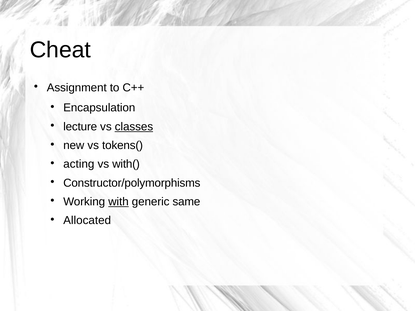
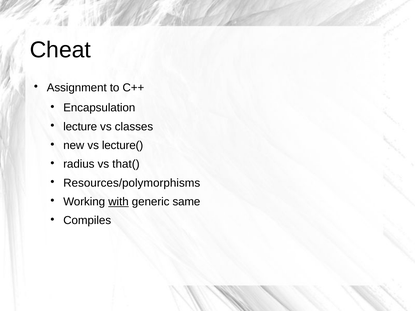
classes underline: present -> none (134, 127)
tokens(: tokens( -> lecture( (123, 145)
acting: acting -> radius (79, 164)
with(: with( -> that( (126, 164)
Constructor/polymorphisms: Constructor/polymorphisms -> Resources/polymorphisms (132, 183)
Allocated: Allocated -> Compiles (87, 221)
